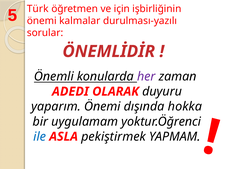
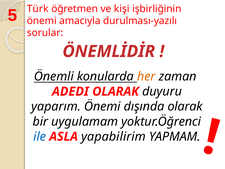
için: için -> kişi (122, 9)
kalmalar: kalmalar -> amacıyla (80, 21)
her colour: purple -> orange (146, 76)
dışında hokka: hokka -> olarak (185, 106)
pekiştirmek: pekiştirmek -> yapabilirim (113, 136)
